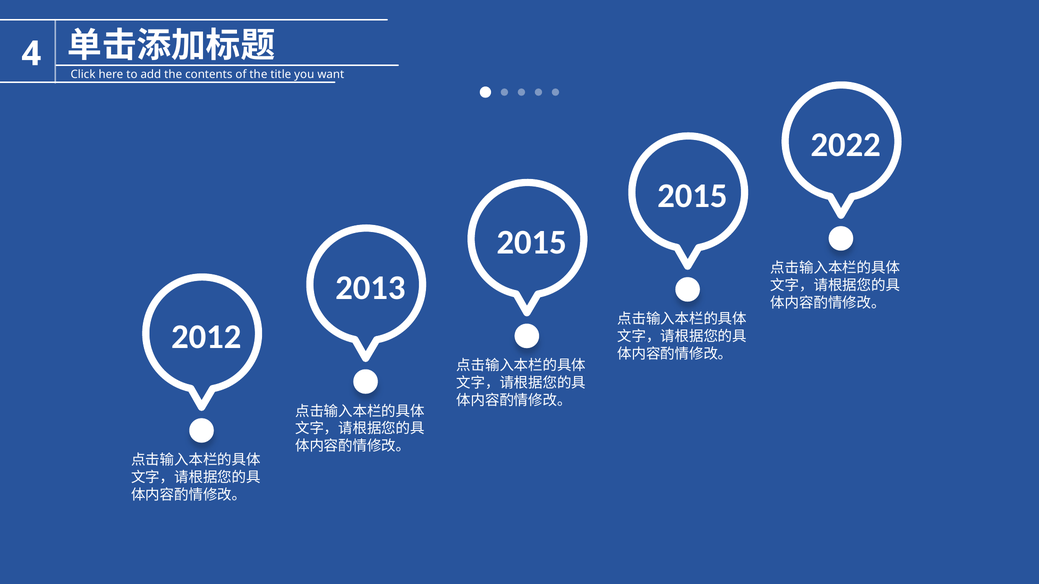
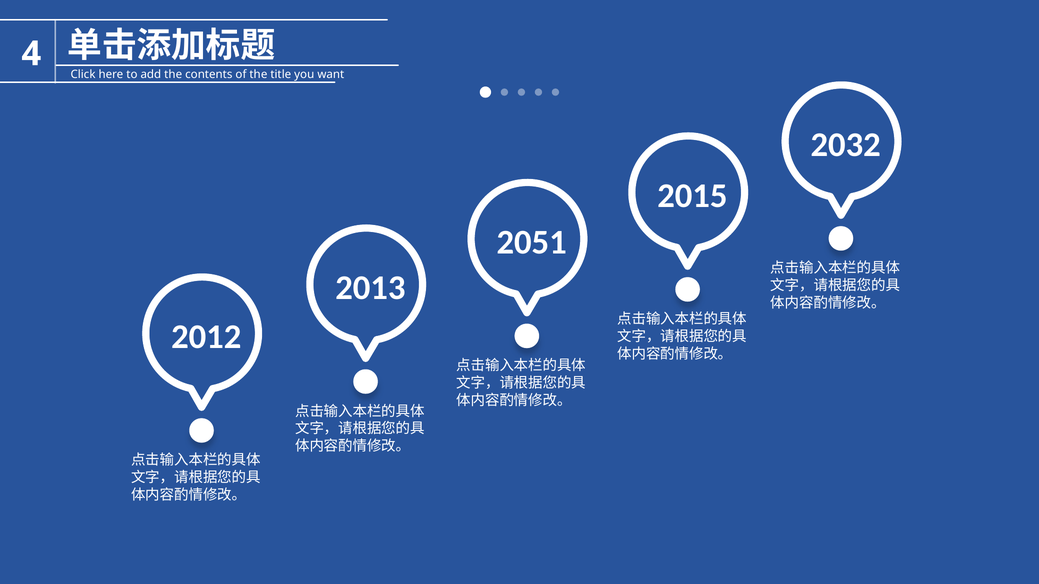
2022: 2022 -> 2032 (846, 145)
2015: 2015 -> 2051 (532, 242)
